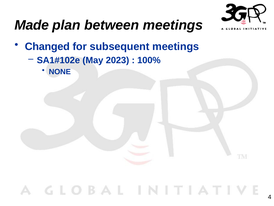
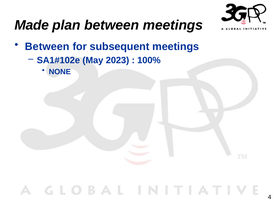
Changed: Changed -> Between (47, 46)
